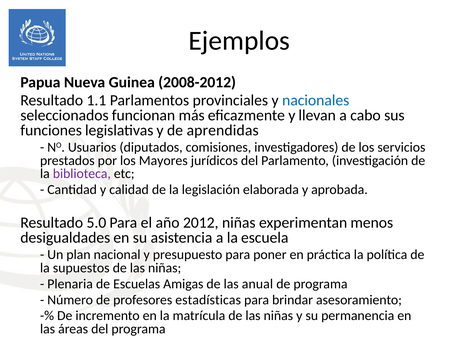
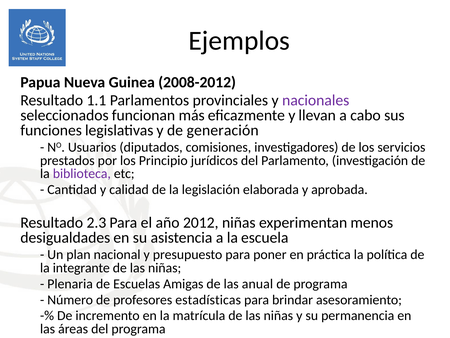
nacionales colour: blue -> purple (316, 100)
aprendidas: aprendidas -> generación (223, 130)
Mayores: Mayores -> Principio (163, 160)
5.0: 5.0 -> 2.3 (96, 222)
supuestos: supuestos -> integrante (81, 268)
